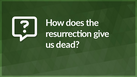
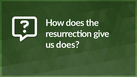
us dead: dead -> does (68, 45)
